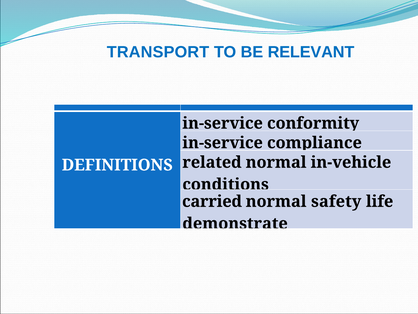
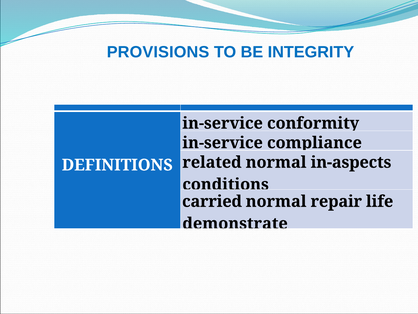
TRANSPORT: TRANSPORT -> PROVISIONS (158, 52)
RELEVANT: RELEVANT -> INTEGRITY (311, 52)
in-vehicle: in-vehicle -> in-aspects (351, 162)
safety: safety -> repair (336, 201)
